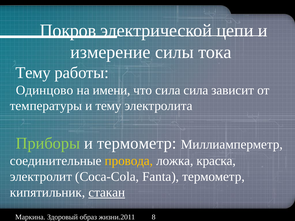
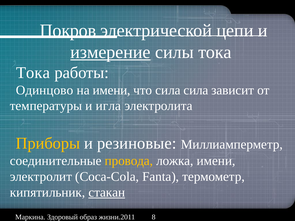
измерение underline: none -> present (110, 52)
Тему: Тему -> Тока (33, 73)
и тему: тему -> игла (108, 106)
Приборы colour: light green -> yellow (48, 144)
и термометр: термометр -> резиновые (137, 144)
ложка краска: краска -> имени (216, 161)
